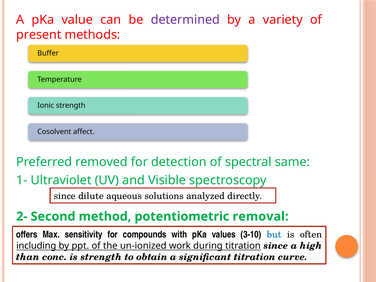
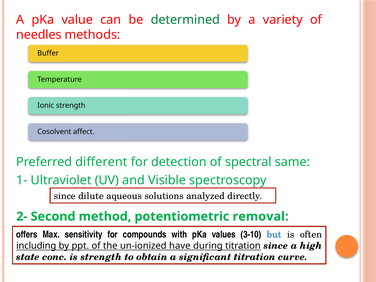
determined colour: purple -> green (185, 20)
present: present -> needles (39, 35)
removed: removed -> different (101, 162)
work: work -> have (180, 246)
than: than -> state (28, 257)
